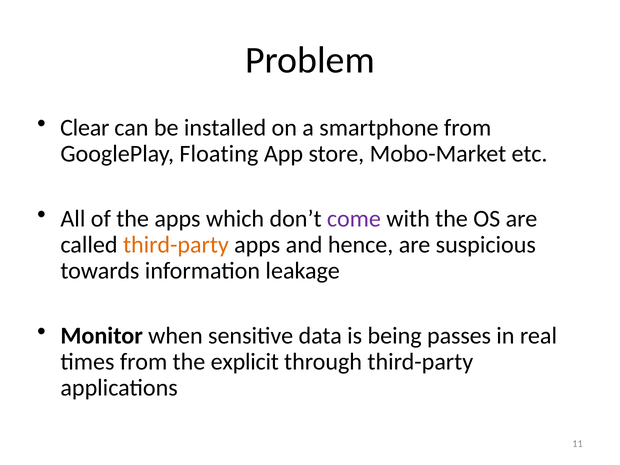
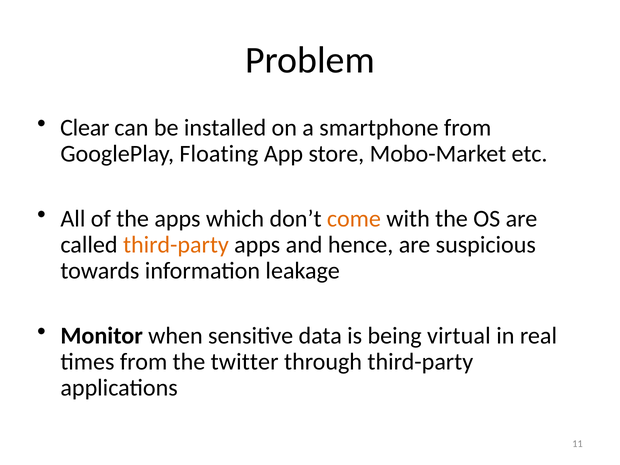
come colour: purple -> orange (354, 219)
passes: passes -> virtual (459, 336)
explicit: explicit -> twitter (245, 362)
